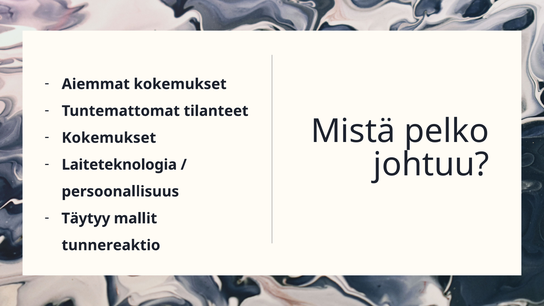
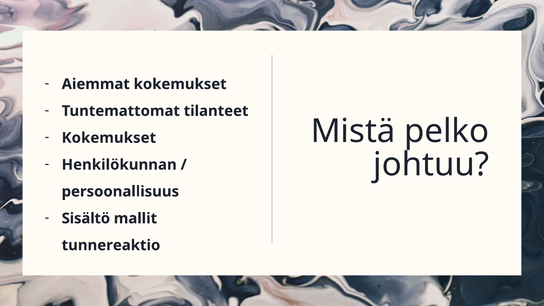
Laiteteknologia: Laiteteknologia -> Henkilökunnan (119, 165)
Täytyy: Täytyy -> Sisältö (86, 218)
